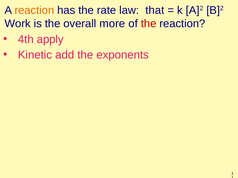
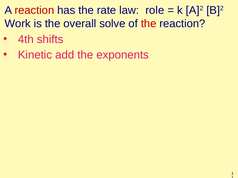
reaction colour: orange -> red (34, 10)
that: that -> role (155, 10)
more: more -> solve (112, 24)
apply: apply -> shifts (50, 39)
